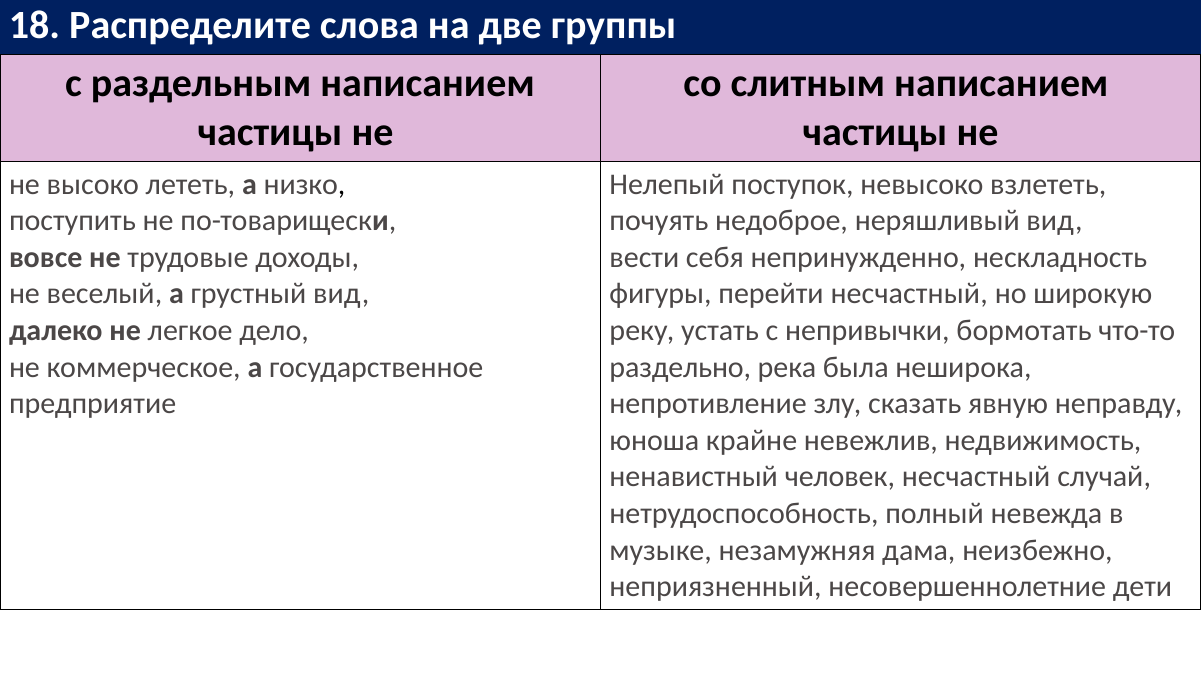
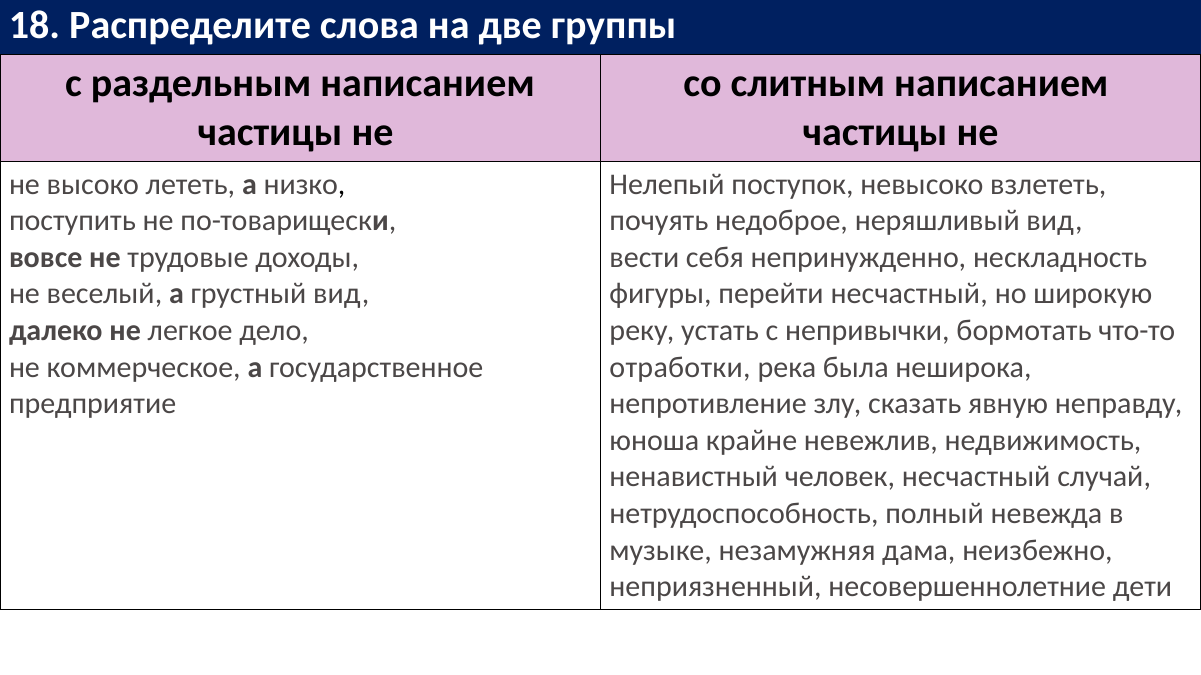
раздельно: раздельно -> отработки (680, 368)
